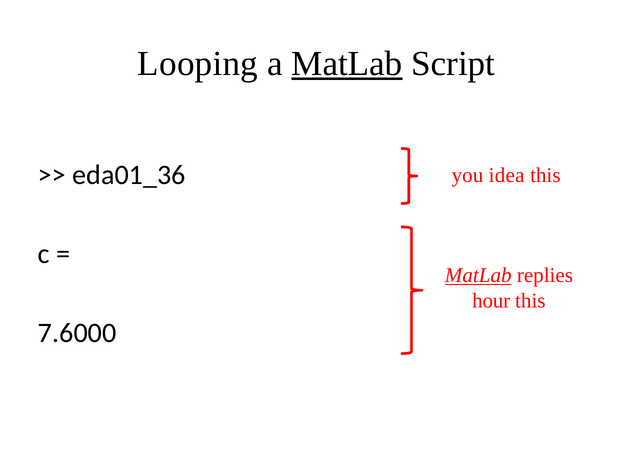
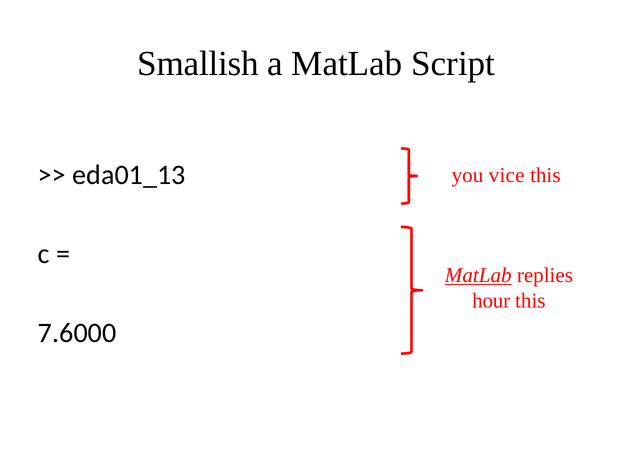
Looping: Looping -> Smallish (198, 64)
MatLab underline: present -> none (347, 64)
eda01_36: eda01_36 -> eda01_13 (129, 175)
idea: idea -> vice (507, 175)
